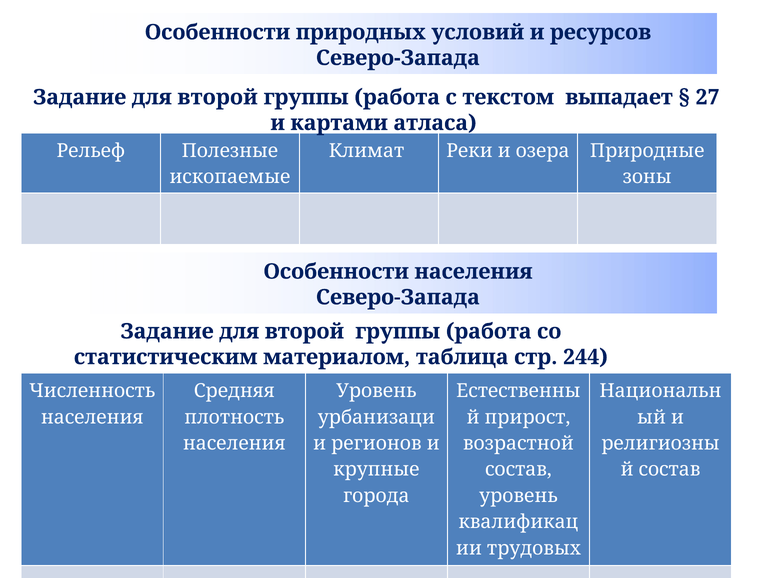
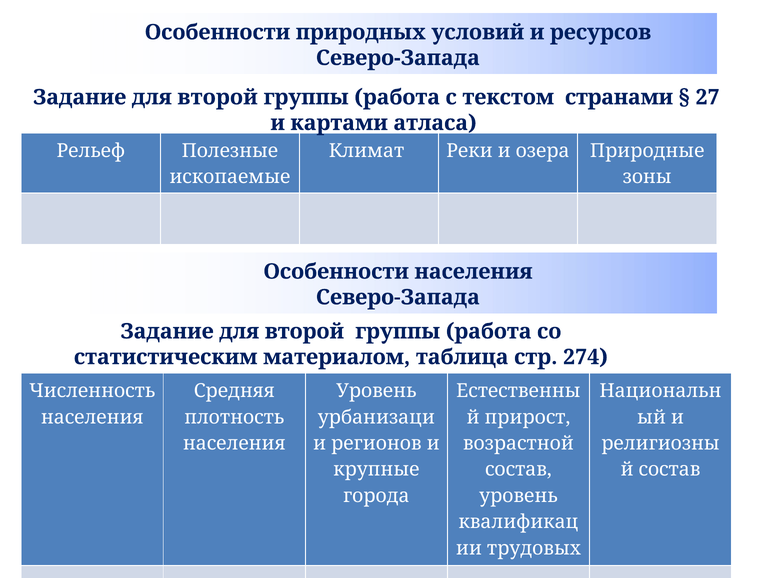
выпадает: выпадает -> странами (619, 97)
244: 244 -> 274 (585, 357)
